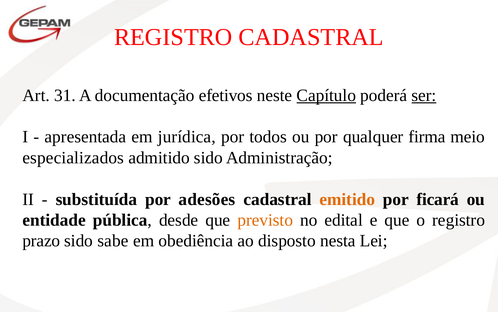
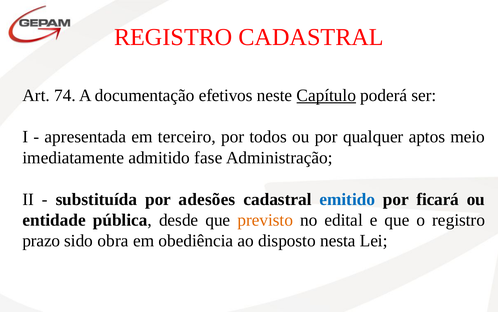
31: 31 -> 74 (65, 95)
ser underline: present -> none (424, 95)
jurídica: jurídica -> terceiro (187, 137)
firma: firma -> aptos (427, 137)
especializados: especializados -> imediatamente (73, 157)
admitido sido: sido -> fase (208, 157)
emitido colour: orange -> blue (347, 199)
sabe: sabe -> obra (113, 240)
